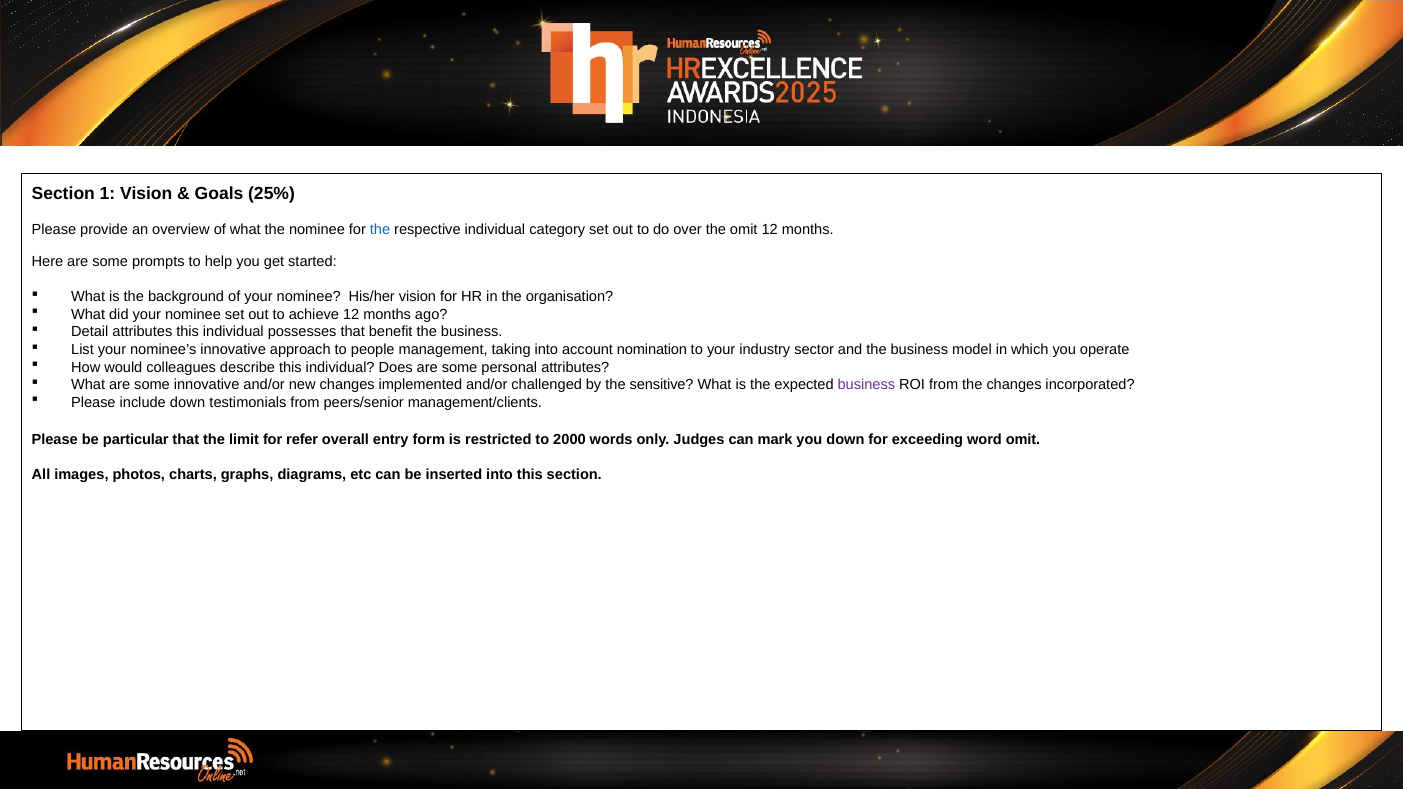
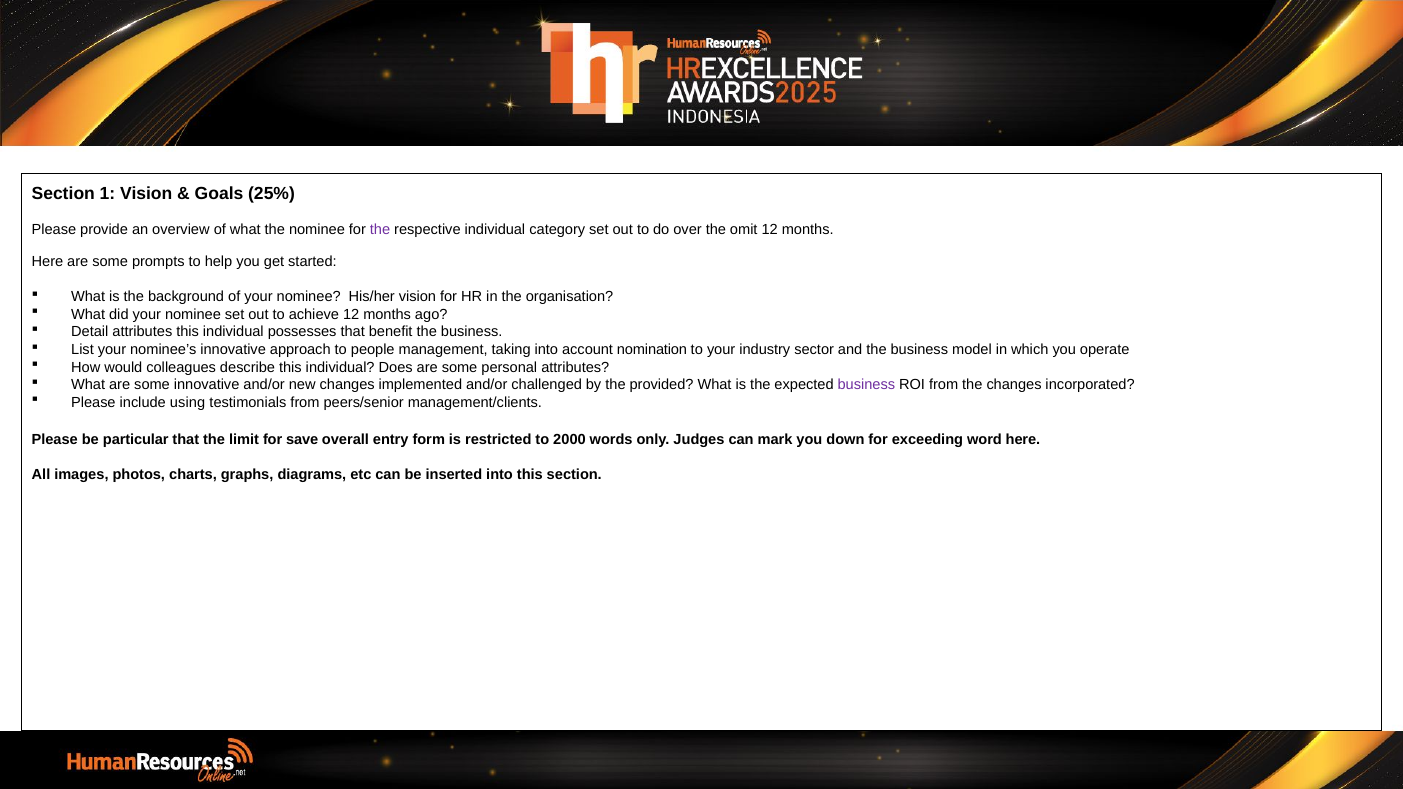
the colour: blue -> purple (380, 230)
sensitive: sensitive -> provided (662, 385)
include down: down -> using (188, 402)
refer: refer -> save (302, 440)
word omit: omit -> here (1023, 440)
